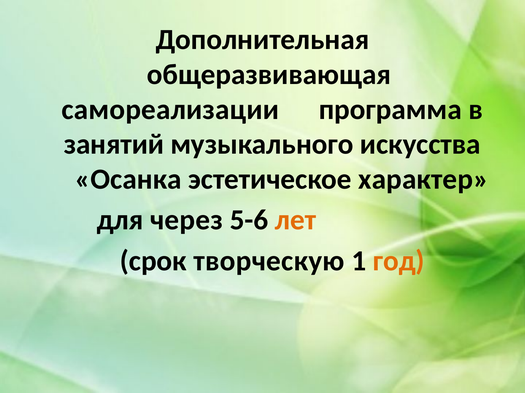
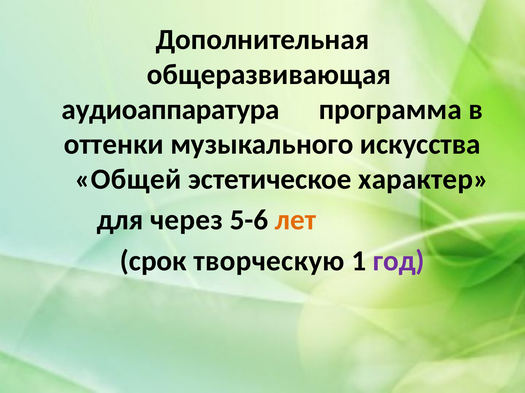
самореализации: самореализации -> аудиоаппаратура (171, 110)
занятий: занятий -> оттенки (114, 145)
Осанка: Осанка -> Общей (128, 180)
год colour: orange -> purple (399, 261)
